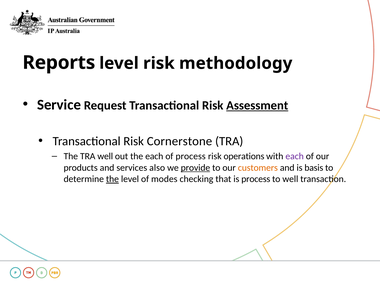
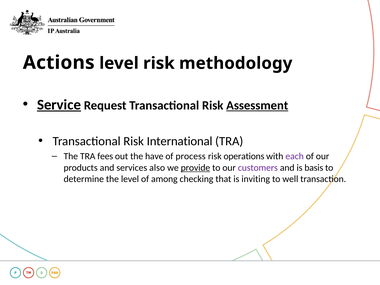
Reports: Reports -> Actions (59, 63)
Service underline: none -> present (59, 105)
Cornerstone: Cornerstone -> International (180, 141)
TRA well: well -> fees (105, 156)
the each: each -> have (154, 156)
customers colour: orange -> purple (258, 168)
the underline: present -> none (112, 179)
modes: modes -> among (164, 179)
is process: process -> inviting (256, 179)
